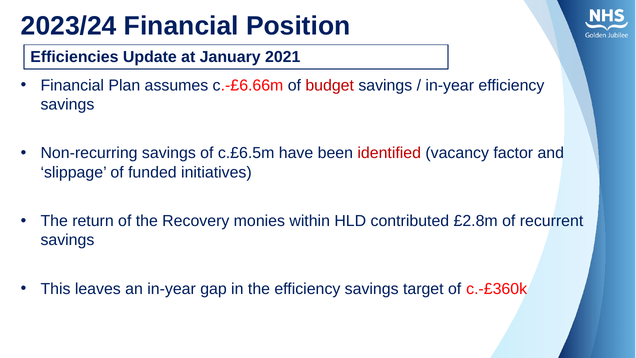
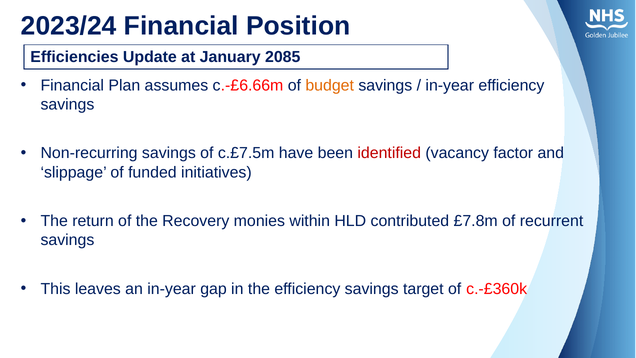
2021: 2021 -> 2085 (283, 57)
budget colour: red -> orange (330, 85)
c.£6.5m: c.£6.5m -> c.£7.5m (246, 153)
£2.8m: £2.8m -> £7.8m (476, 221)
